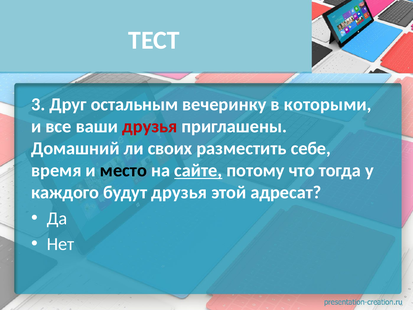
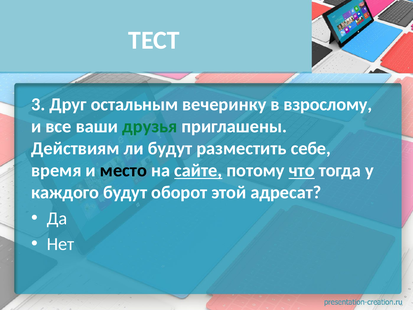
которыми: которыми -> взрослому (328, 104)
друзья colour: red -> green (150, 126)
Домашний: Домашний -> Действиям (75, 148)
ли своих: своих -> будут (170, 148)
что underline: none -> present (302, 170)
будут друзья: друзья -> оборот (179, 192)
